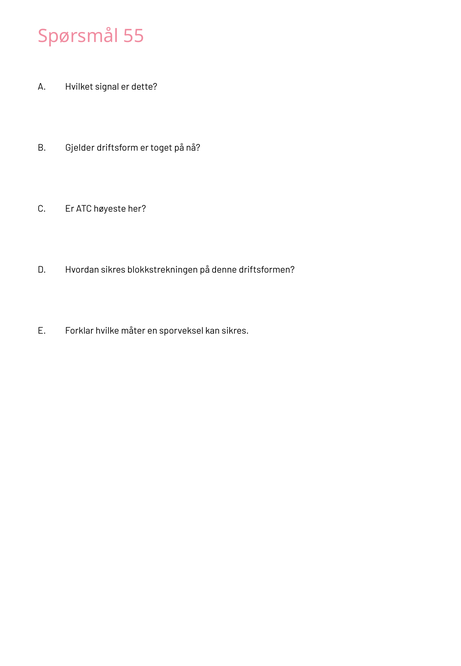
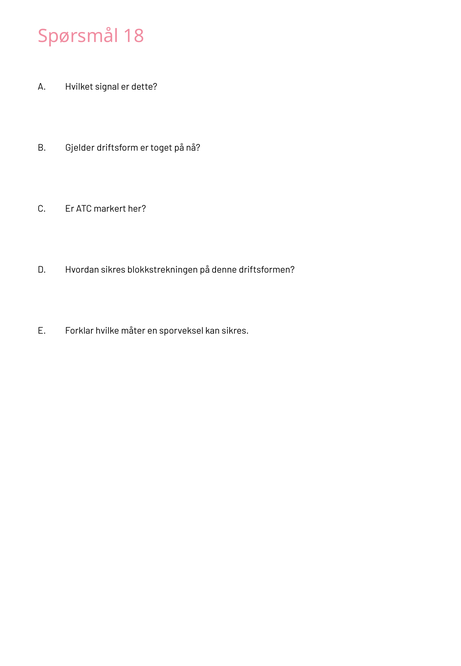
55: 55 -> 18 (134, 36)
høyeste: høyeste -> markert (110, 209)
